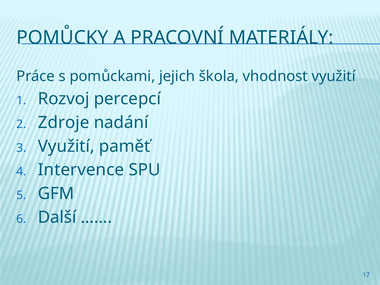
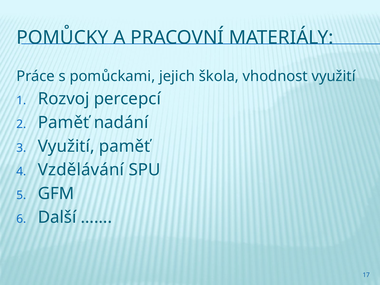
Zdroje: Zdroje -> Paměť (64, 123)
Intervence: Intervence -> Vzdělávání (81, 170)
